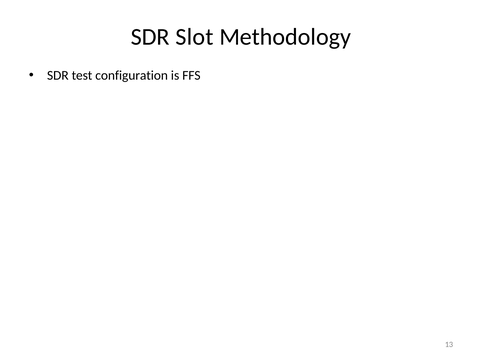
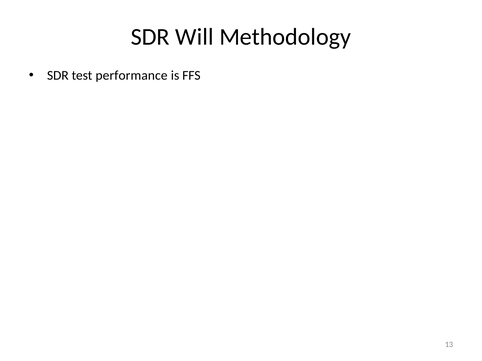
Slot: Slot -> Will (194, 37)
configuration: configuration -> performance (132, 76)
